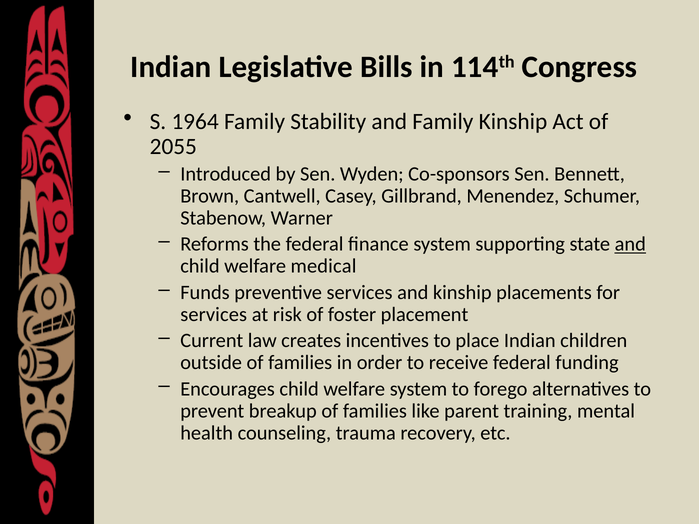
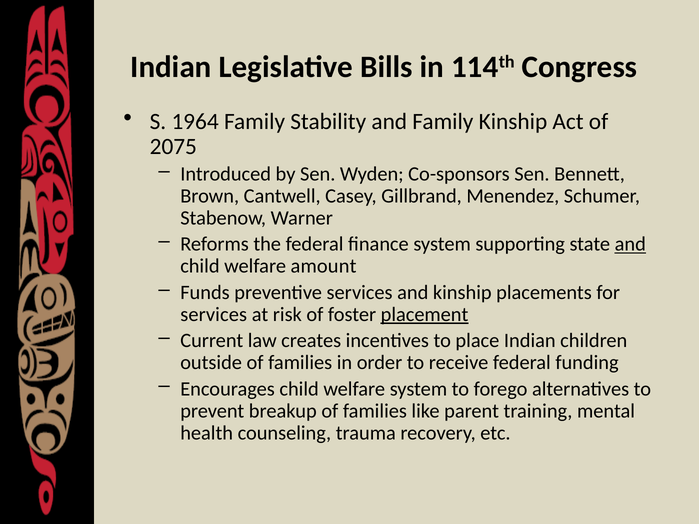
2055: 2055 -> 2075 (173, 147)
medical: medical -> amount (324, 266)
placement underline: none -> present (425, 315)
